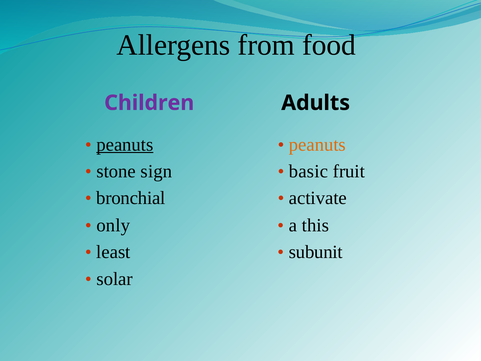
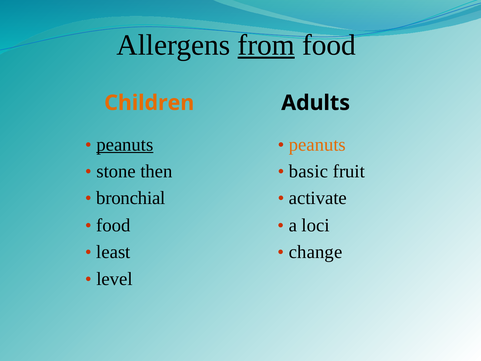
from underline: none -> present (266, 45)
Children colour: purple -> orange (149, 103)
sign: sign -> then (157, 171)
only: only -> food (113, 225)
this: this -> loci (316, 225)
subunit: subunit -> change (316, 252)
solar: solar -> level (115, 279)
